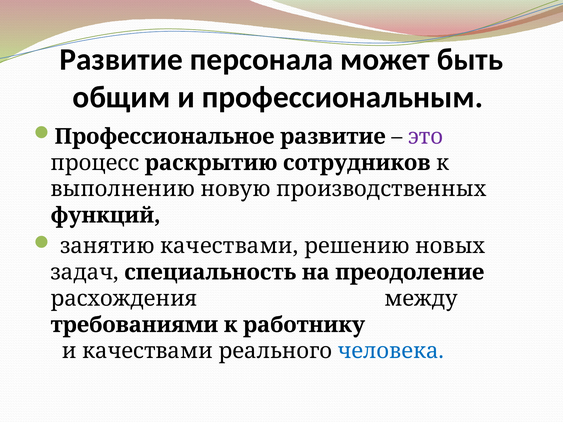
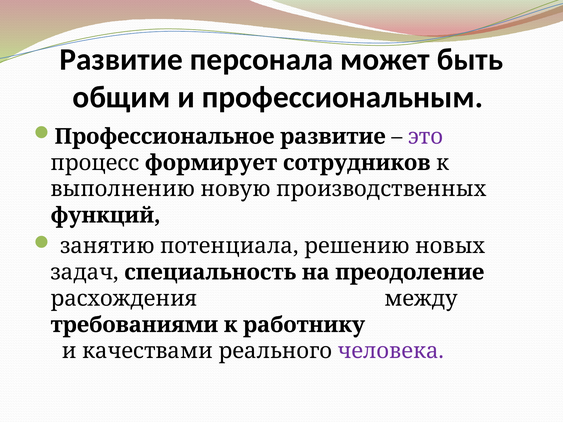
раскрытию: раскрытию -> формирует (211, 163)
занятию качествами: качествами -> потенциала (229, 246)
человека colour: blue -> purple (391, 351)
